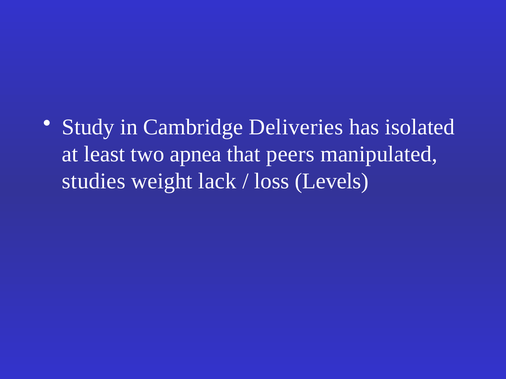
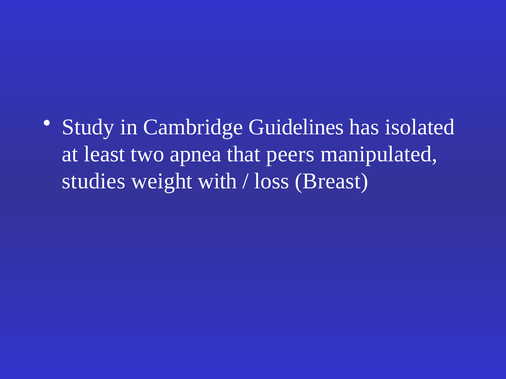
Deliveries: Deliveries -> Guidelines (296, 127)
lack: lack -> with (218, 181)
Levels: Levels -> Breast (332, 181)
